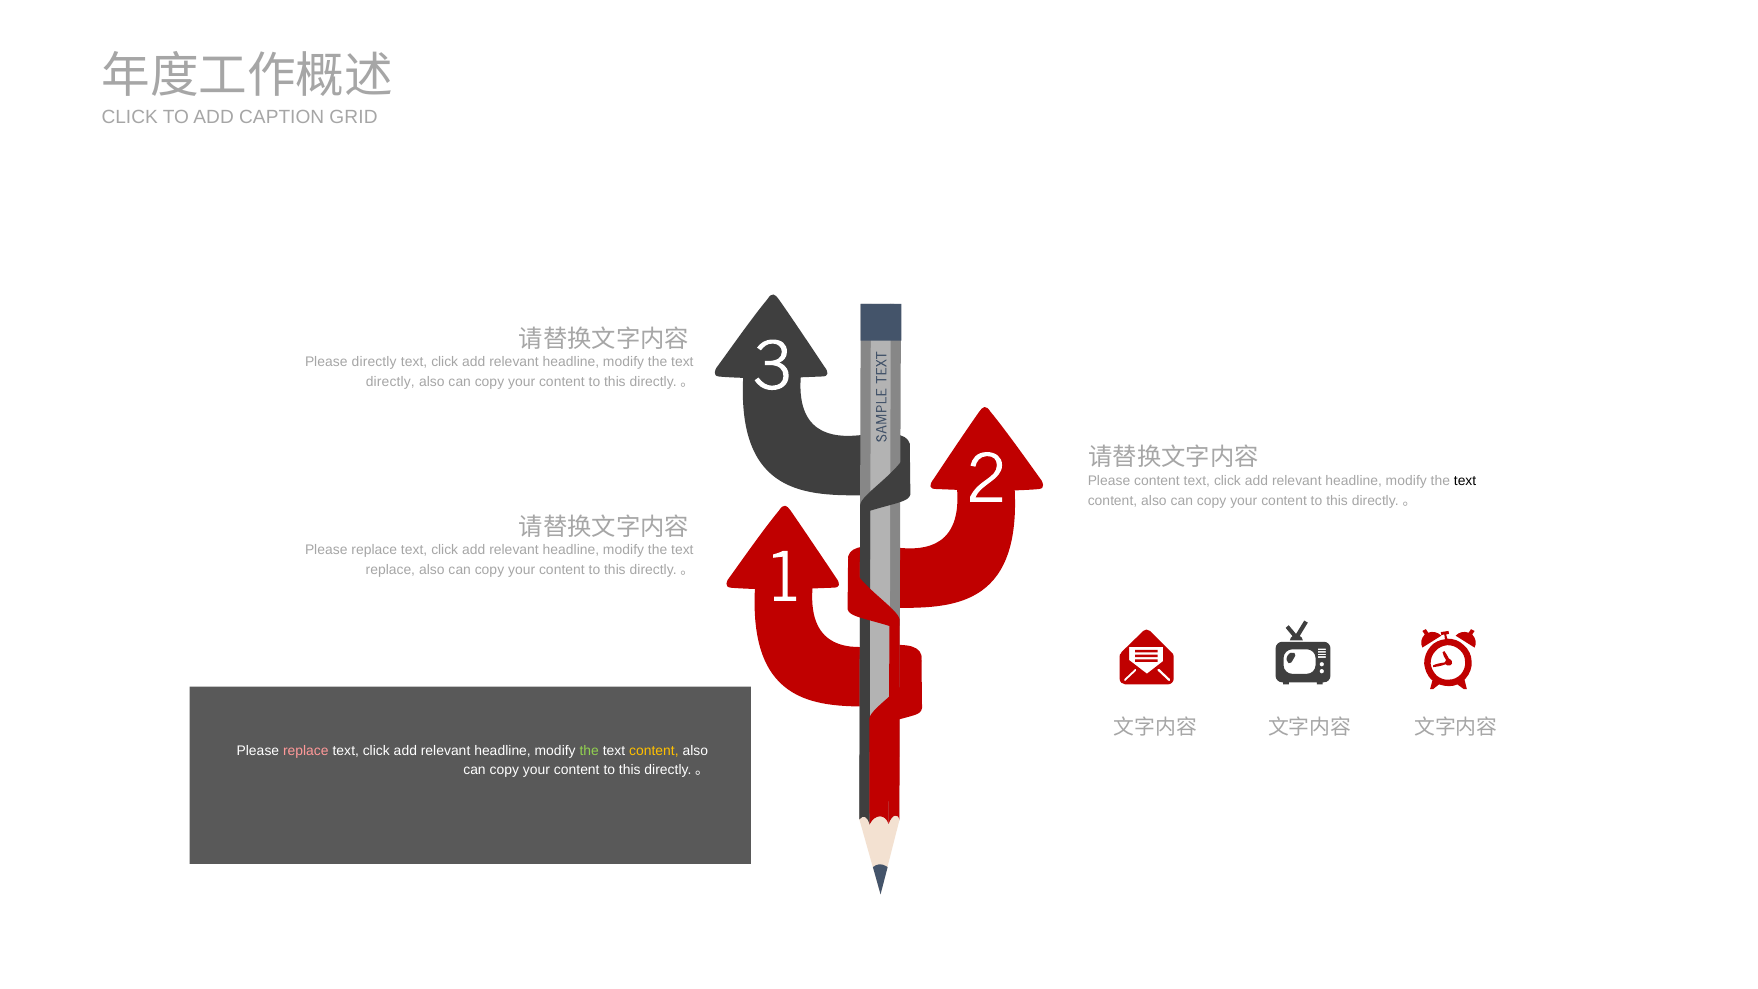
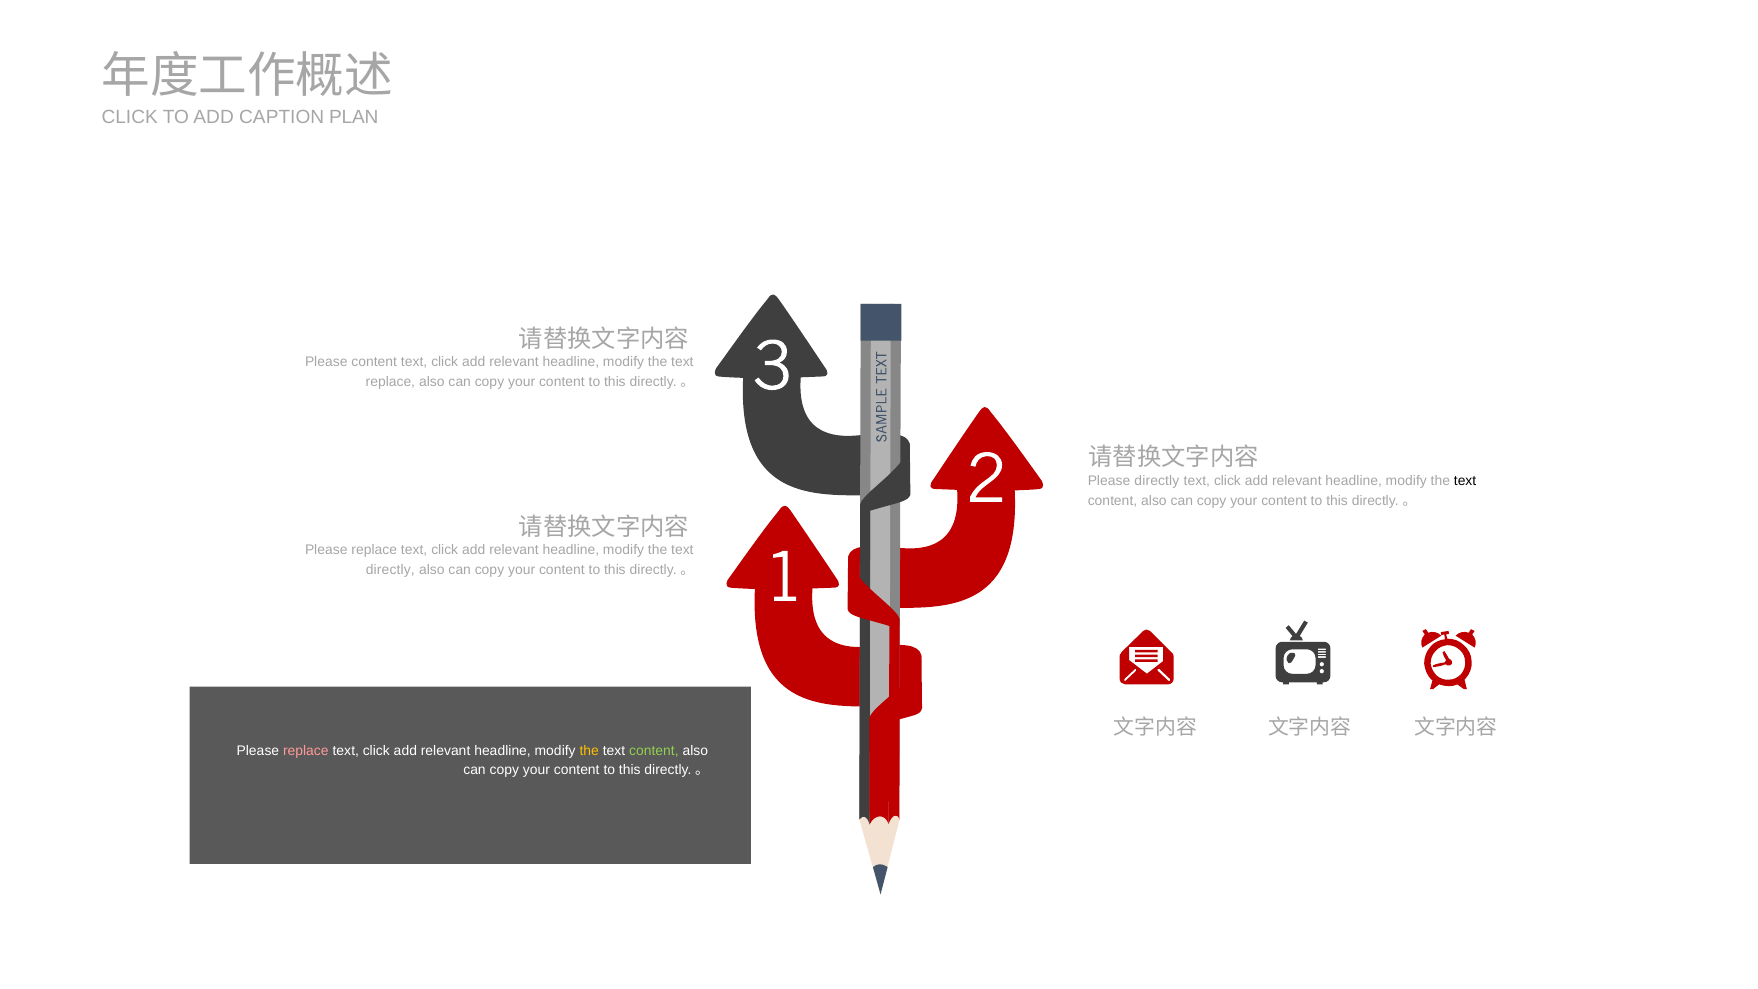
GRID: GRID -> PLAN (354, 117)
Please directly: directly -> content (374, 362)
directly: directly -> replace (390, 382)
Please content: content -> directly (1157, 481)
replace: replace -> directly (390, 570)
the colour: light green -> yellow (589, 750)
content colour: yellow -> light green (654, 750)
